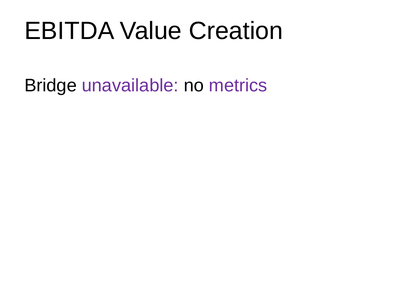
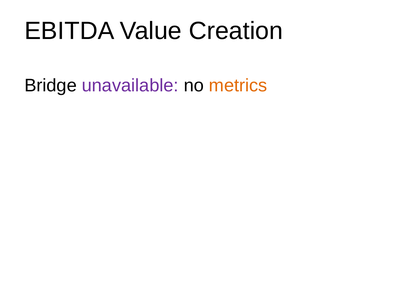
metrics colour: purple -> orange (238, 86)
